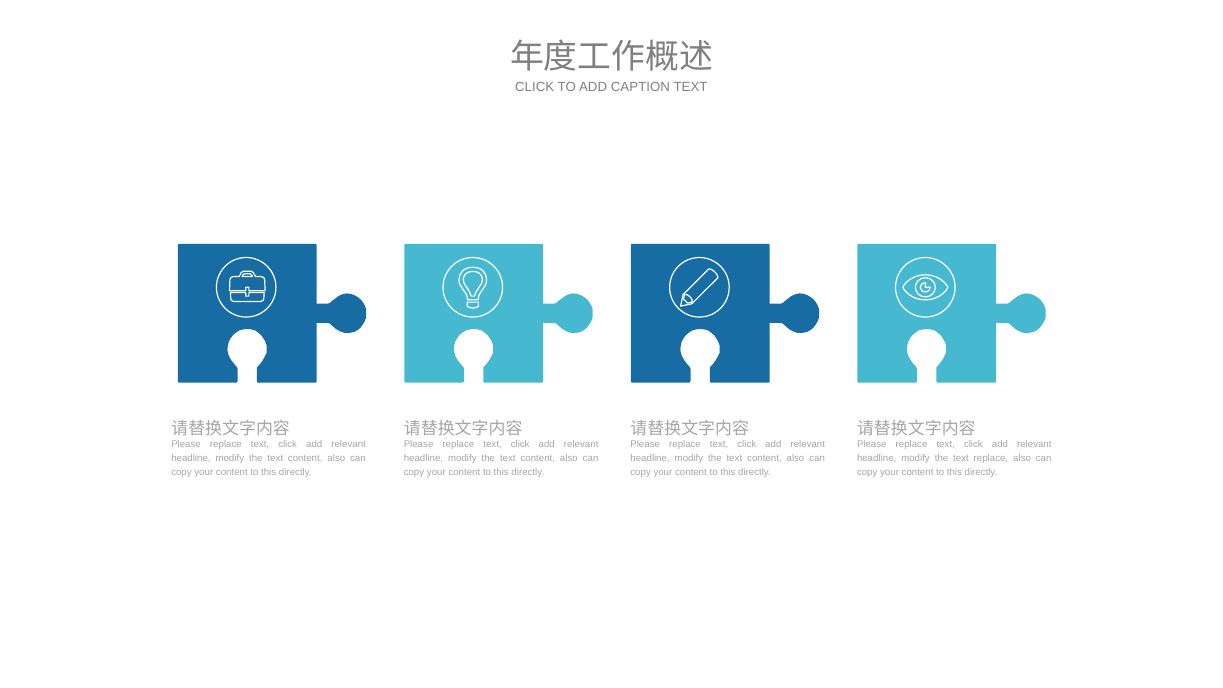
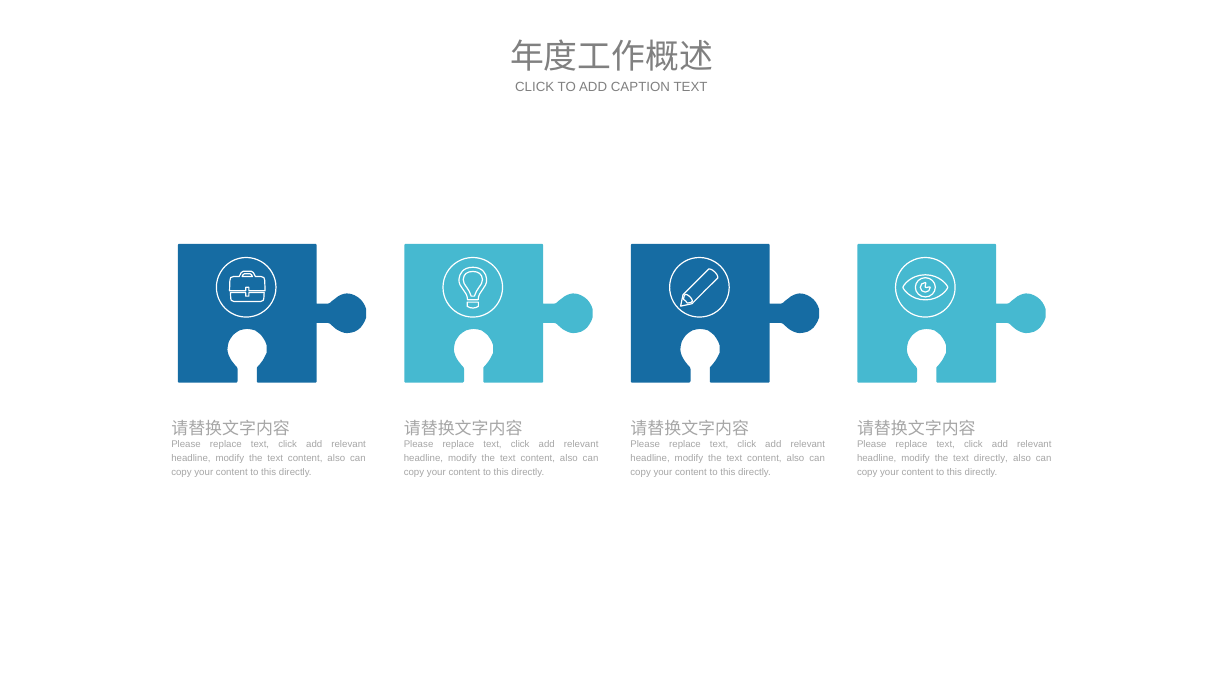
text replace: replace -> directly (991, 458)
